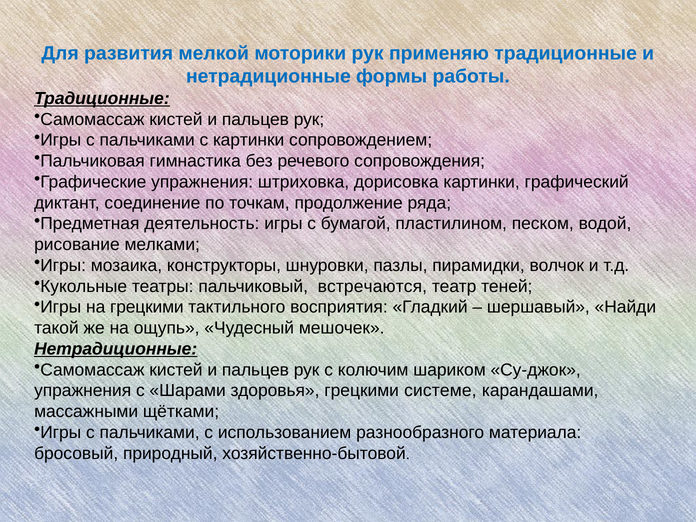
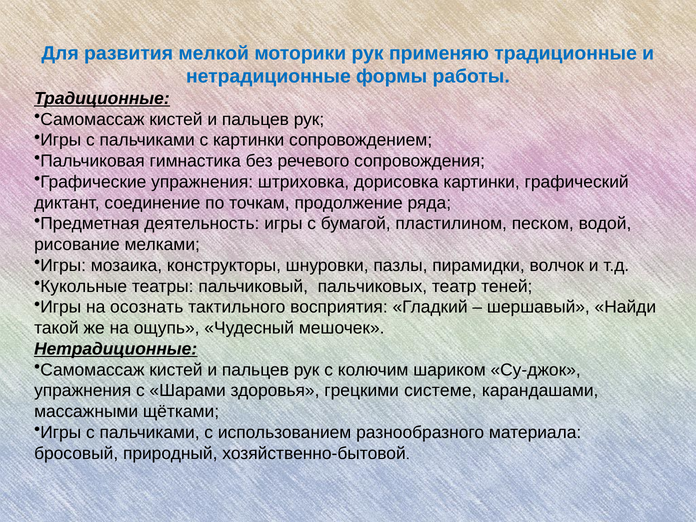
встречаются: встречаются -> пальчиковых (372, 286)
на грецкими: грецкими -> осознать (147, 307)
